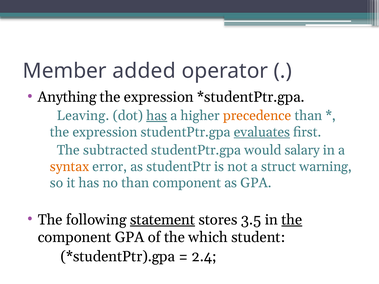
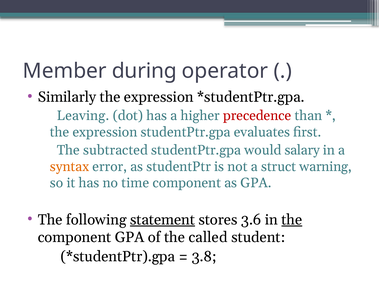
added: added -> during (144, 71)
Anything: Anything -> Similarly (67, 97)
has underline: present -> none (157, 116)
precedence colour: orange -> red (257, 116)
evaluates underline: present -> none (262, 132)
no than: than -> time (135, 183)
3.5: 3.5 -> 3.6 (251, 220)
which: which -> called (208, 238)
2.4: 2.4 -> 3.8 (204, 257)
